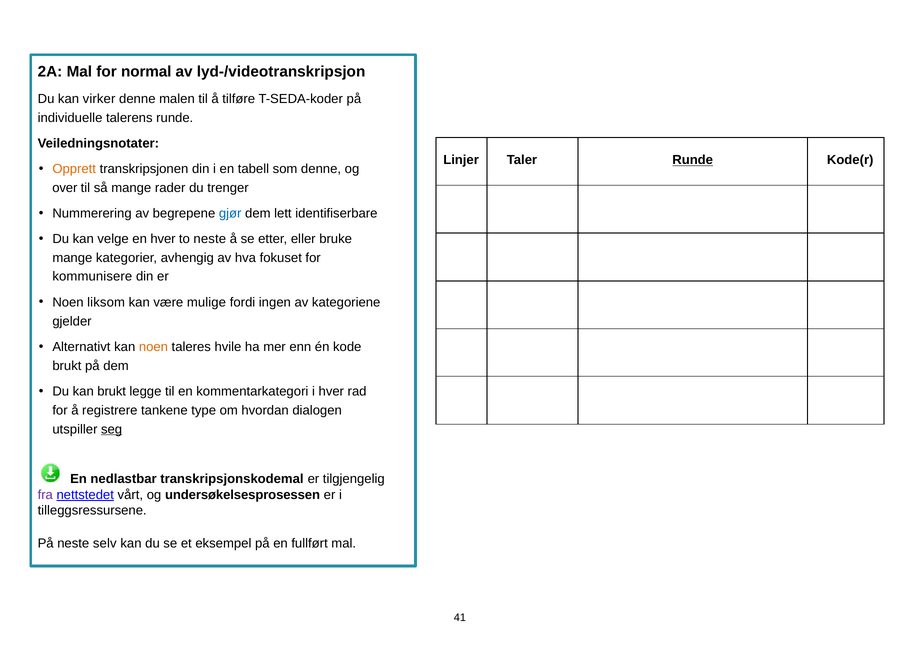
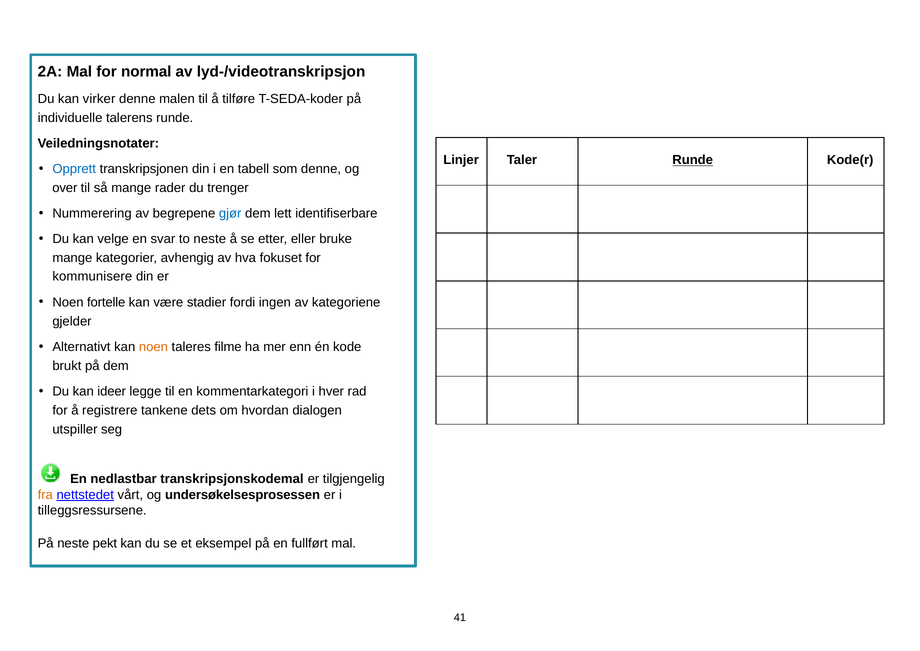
Opprett colour: orange -> blue (74, 169)
en hver: hver -> svar (163, 239)
liksom: liksom -> fortelle (106, 302)
mulige: mulige -> stadier (207, 302)
hvile: hvile -> filme (228, 347)
kan brukt: brukt -> ideer (112, 391)
type: type -> dets (204, 410)
seg underline: present -> none (112, 429)
fra colour: purple -> orange (45, 494)
selv: selv -> pekt (105, 543)
